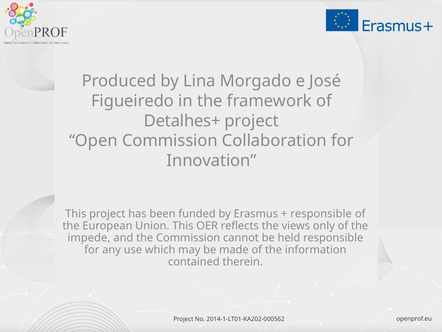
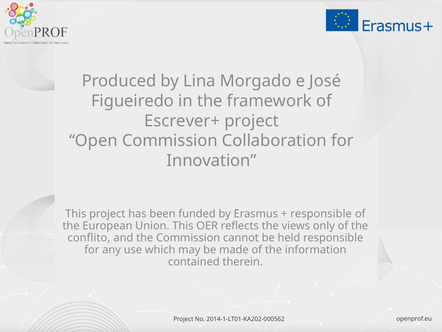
Detalhes+: Detalhes+ -> Escrever+ (182, 121)
impede: impede -> conflito (89, 237)
